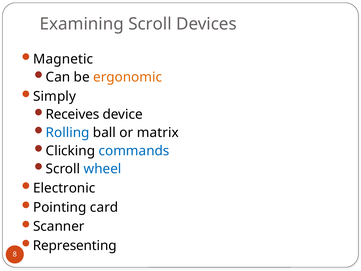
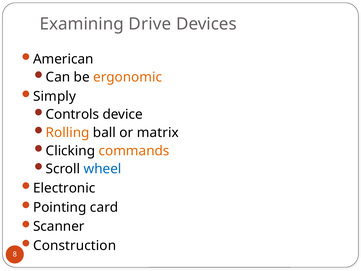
Examining Scroll: Scroll -> Drive (150, 24)
Magnetic: Magnetic -> American (63, 59)
Receives: Receives -> Controls (72, 114)
Rolling colour: blue -> orange (68, 133)
commands colour: blue -> orange (134, 151)
Representing: Representing -> Construction (75, 245)
